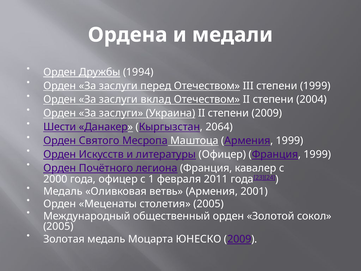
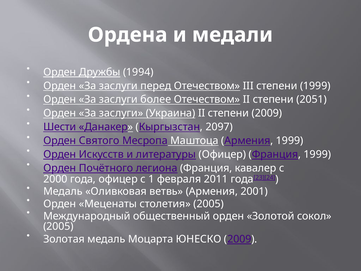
вклад: вклад -> более (156, 99)
2004: 2004 -> 2051 (312, 99)
2064: 2064 -> 2097 (219, 127)
